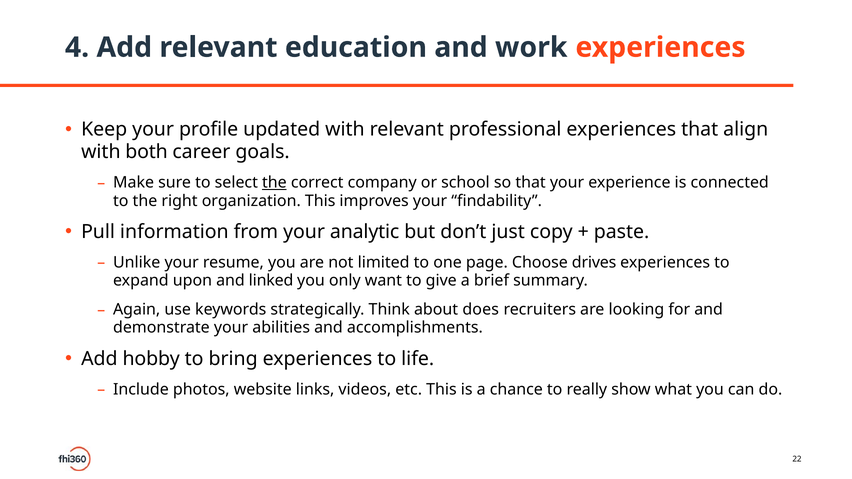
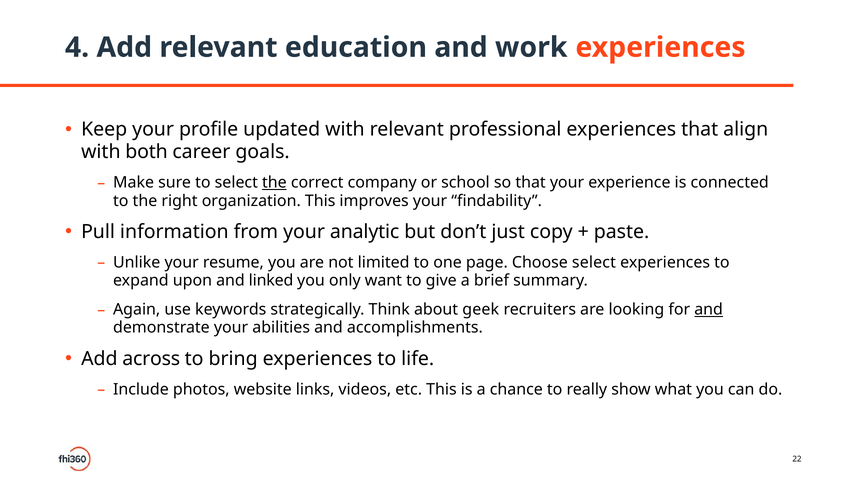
Choose drives: drives -> select (594, 263)
does: does -> geek (481, 310)
and underline: none -> present (709, 310)
hobby: hobby -> across (151, 359)
